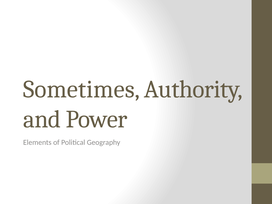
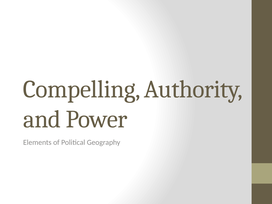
Sometimes: Sometimes -> Compelling (82, 89)
